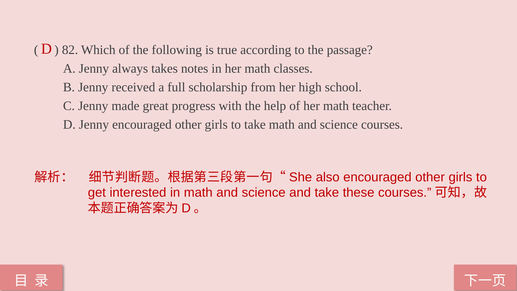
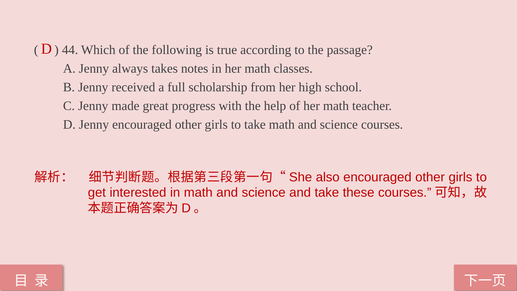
82: 82 -> 44 (70, 50)
